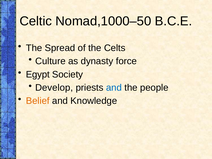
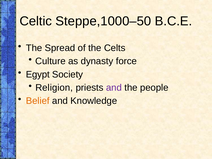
Nomad,1000–50: Nomad,1000–50 -> Steppe,1000–50 (103, 21)
Develop: Develop -> Religion (54, 88)
and colour: blue -> purple (114, 88)
